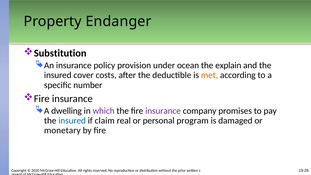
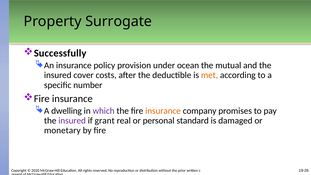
Endanger: Endanger -> Surrogate (119, 21)
Substitution: Substitution -> Successfully (60, 53)
explain: explain -> mutual (228, 65)
insurance colour: purple -> orange (163, 111)
insured colour: blue -> purple (72, 121)
claim: claim -> grant (105, 121)
program: program -> standard (193, 121)
